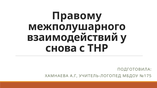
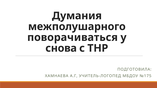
Правому: Правому -> Думания (77, 16)
взаимодействий: взаимодействий -> поворачиваться (72, 38)
